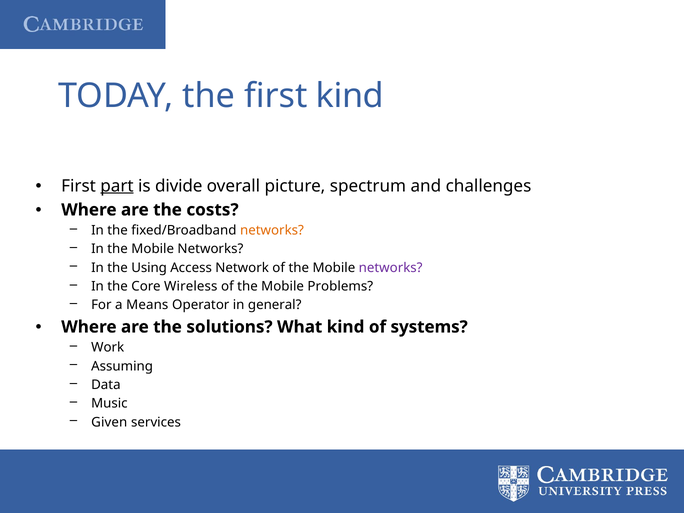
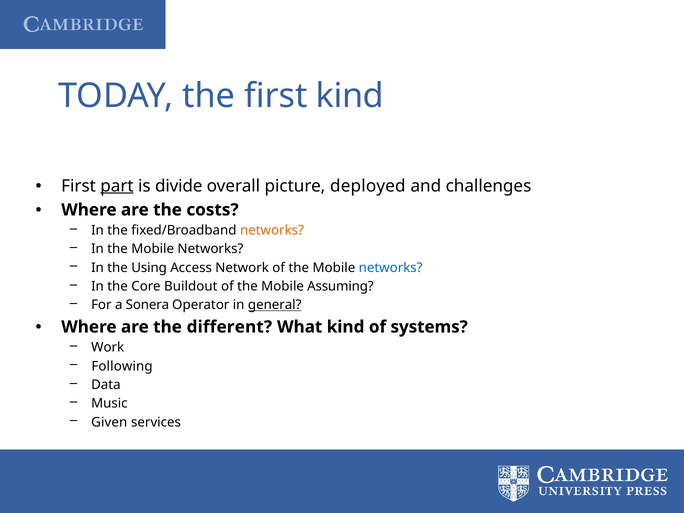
spectrum: spectrum -> deployed (368, 186)
networks colour: purple -> blue (391, 268)
Wireless: Wireless -> Buildout (191, 286)
Problems: Problems -> Assuming (340, 286)
Means: Means -> Sonera (147, 305)
general underline: none -> present (275, 305)
solutions: solutions -> different (229, 327)
Assuming: Assuming -> Following (122, 366)
